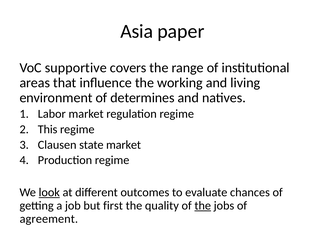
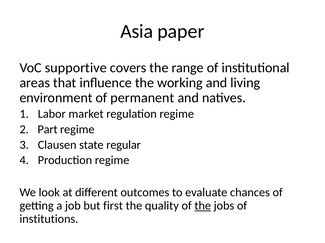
determines: determines -> permanent (142, 98)
This: This -> Part (48, 130)
state market: market -> regular (124, 145)
look underline: present -> none (49, 193)
agreement: agreement -> institutions (49, 219)
